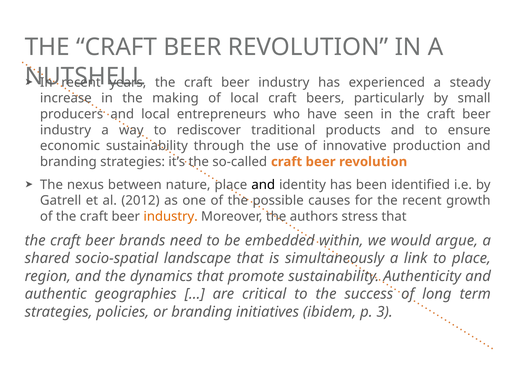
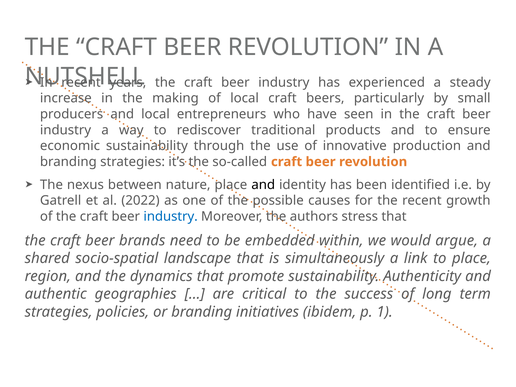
2012: 2012 -> 2022 (140, 201)
industry colour: orange -> blue (171, 216)
3: 3 -> 1 (385, 312)
